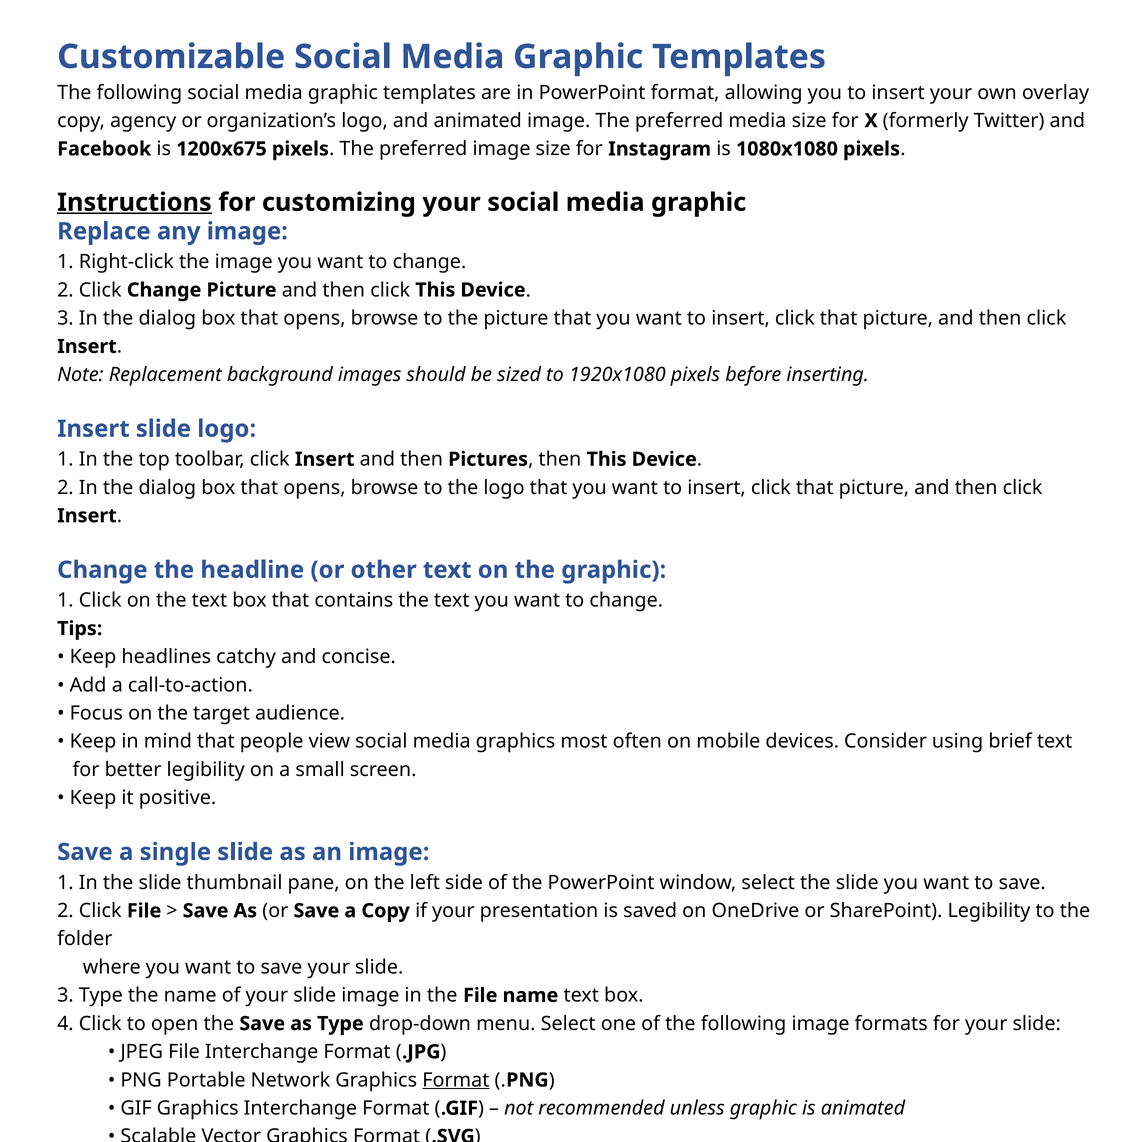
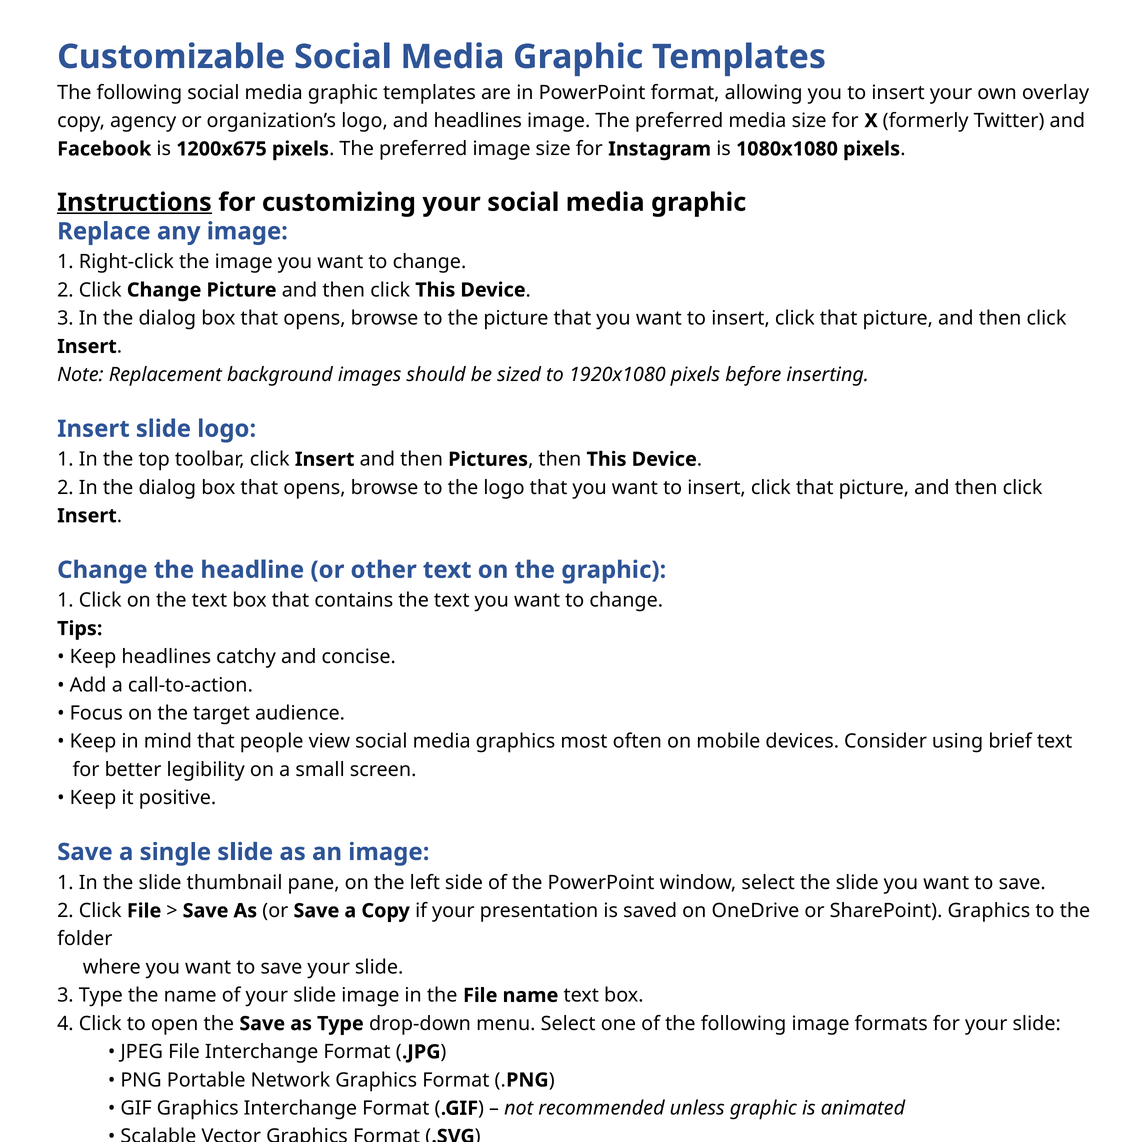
and animated: animated -> headlines (478, 121)
SharePoint Legibility: Legibility -> Graphics (989, 911)
Format underline: present -> none (456, 1080)
